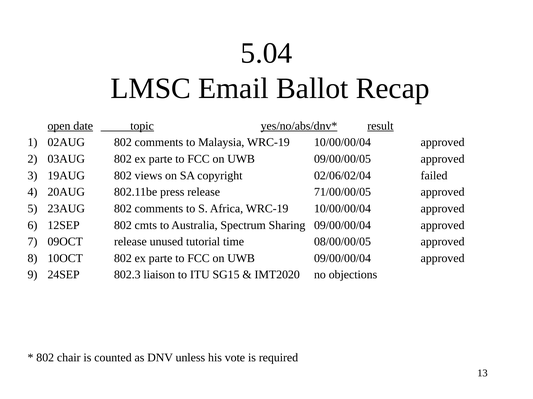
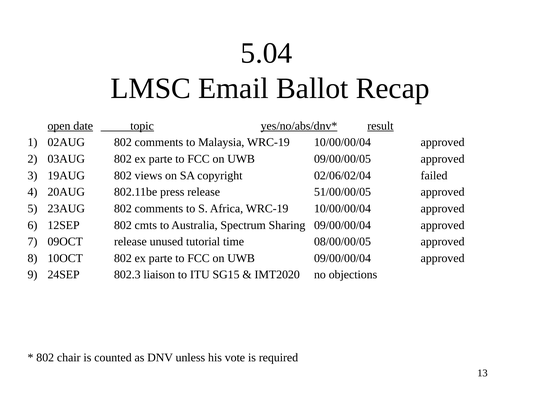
71/00/00/05: 71/00/00/05 -> 51/00/00/05 (343, 192)
